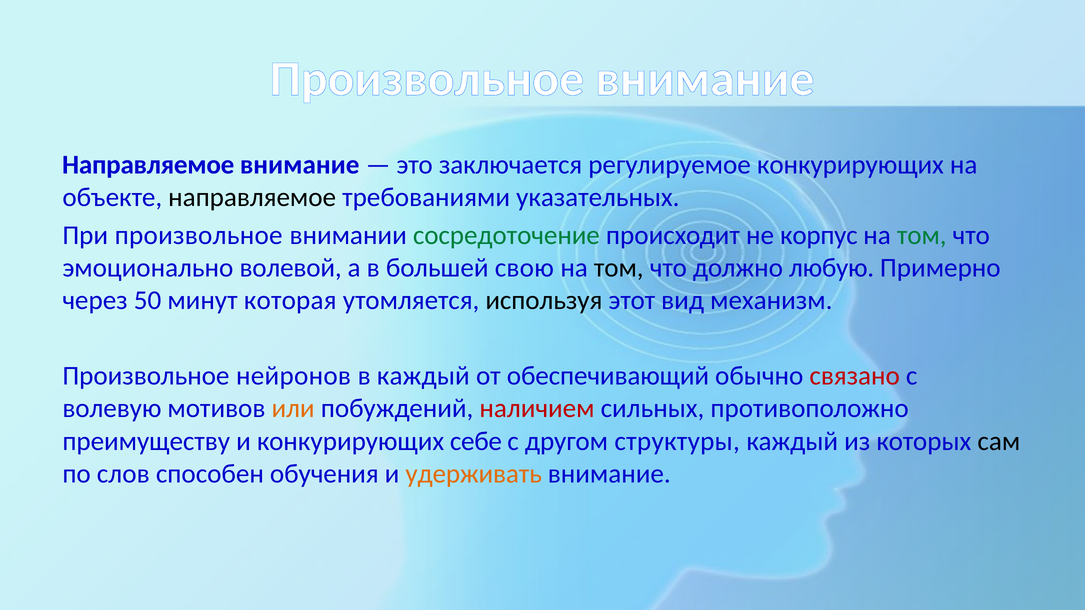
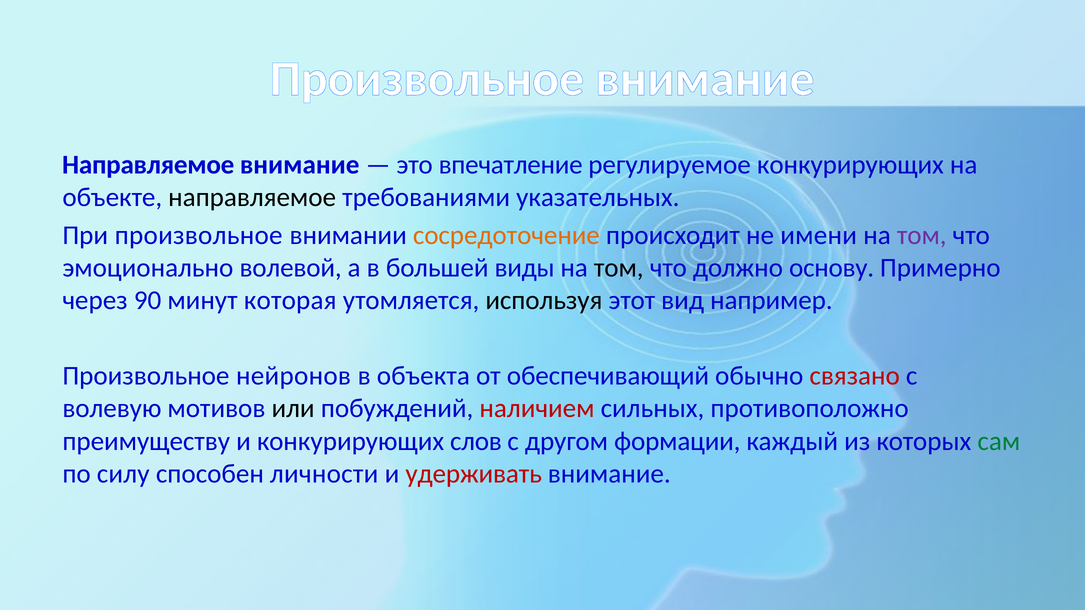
заключается: заключается -> впечатление (511, 165)
сосредоточение colour: green -> orange (506, 235)
корпус: корпус -> имени (819, 235)
том colour: green -> purple (922, 235)
свою: свою -> виды (525, 268)
любую: любую -> основу (832, 268)
50: 50 -> 90 (148, 300)
механизм: механизм -> например (771, 300)
в каждый: каждый -> объекта (423, 376)
или colour: orange -> black (293, 409)
себе: себе -> слов (476, 441)
структуры: структуры -> формации (677, 441)
сам colour: black -> green (999, 441)
слов: слов -> силу (123, 474)
обучения: обучения -> личности (324, 474)
удерживать colour: orange -> red (474, 474)
